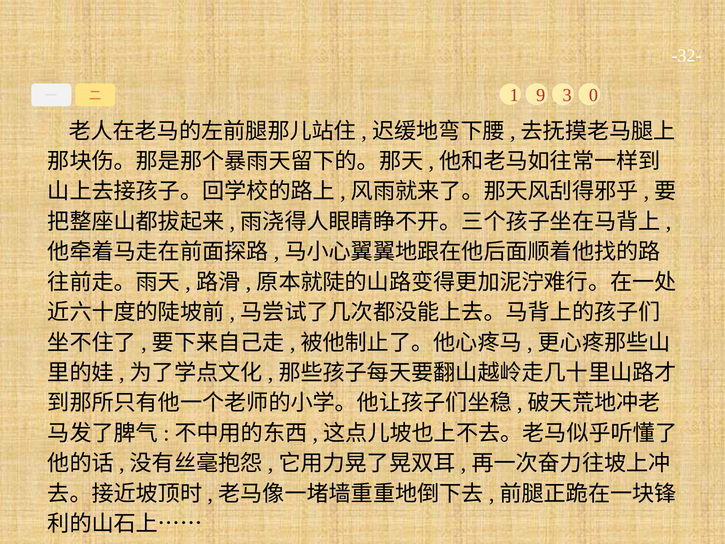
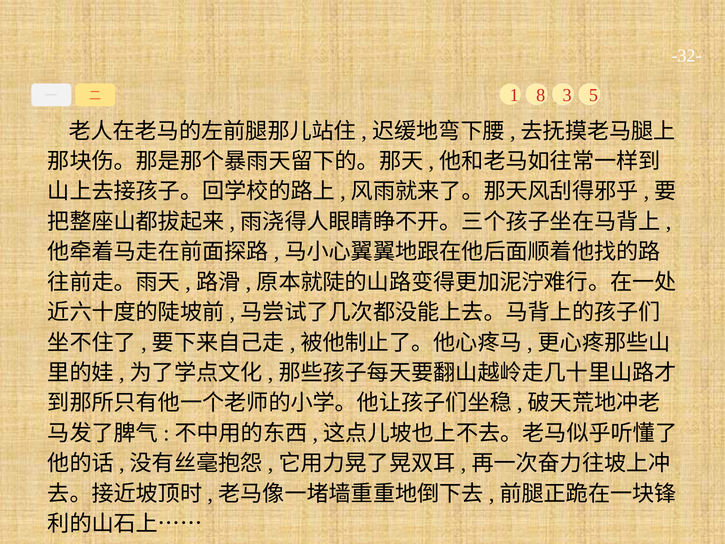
9: 9 -> 8 (541, 95)
0: 0 -> 5 (593, 95)
